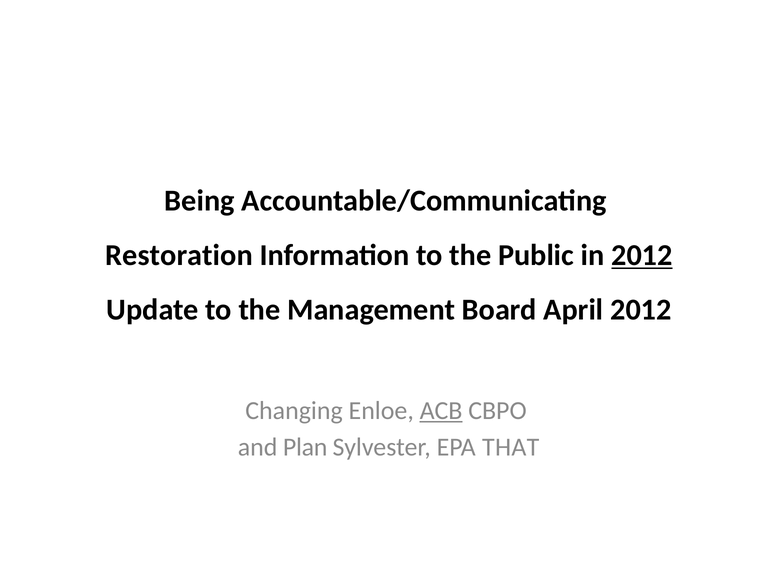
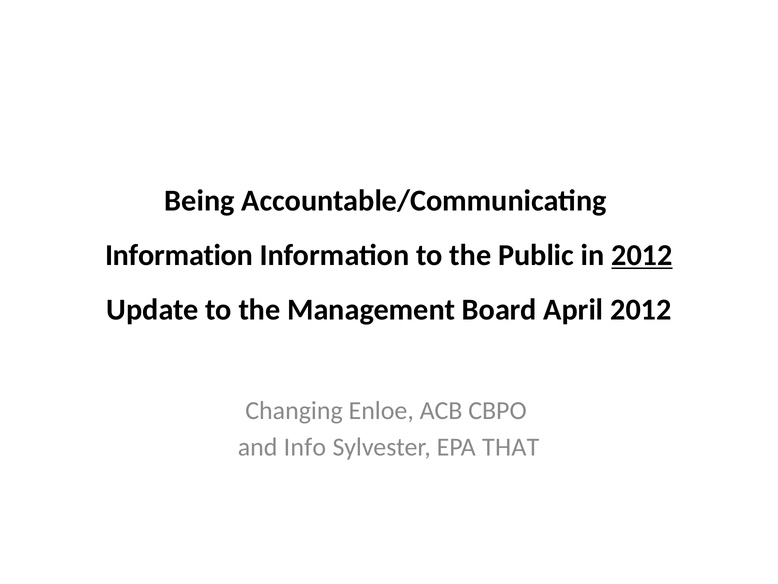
Restoration: Restoration -> Information (179, 255)
ACB underline: present -> none (441, 410)
Plan: Plan -> Info (305, 447)
